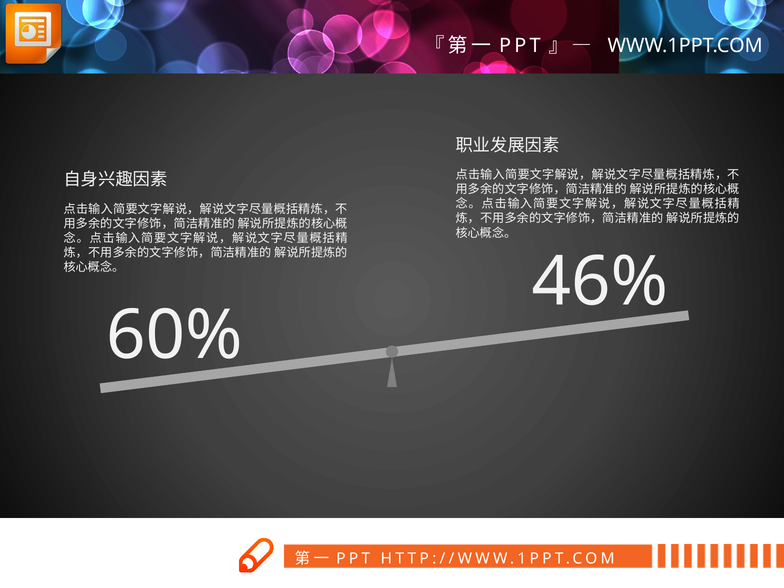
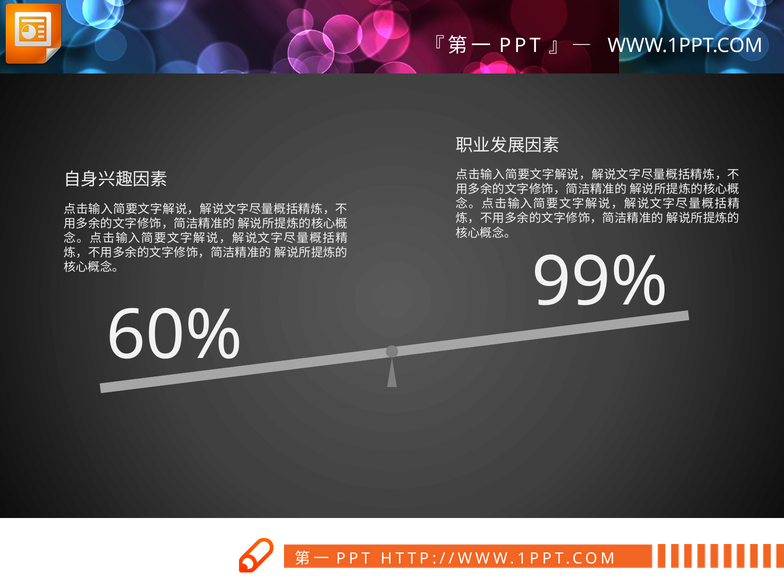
46%: 46% -> 99% (600, 282)
